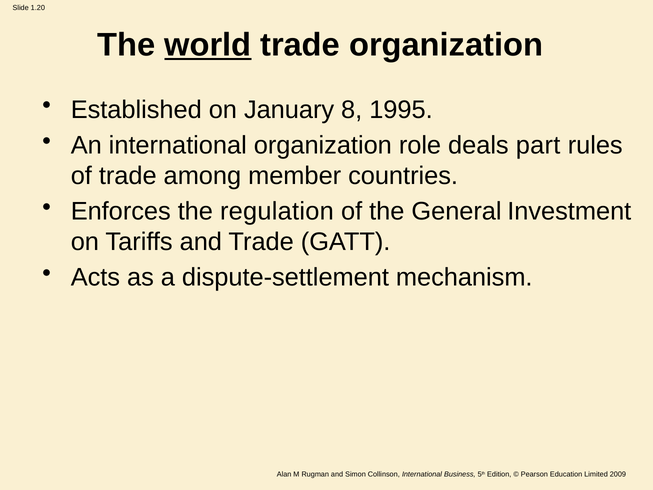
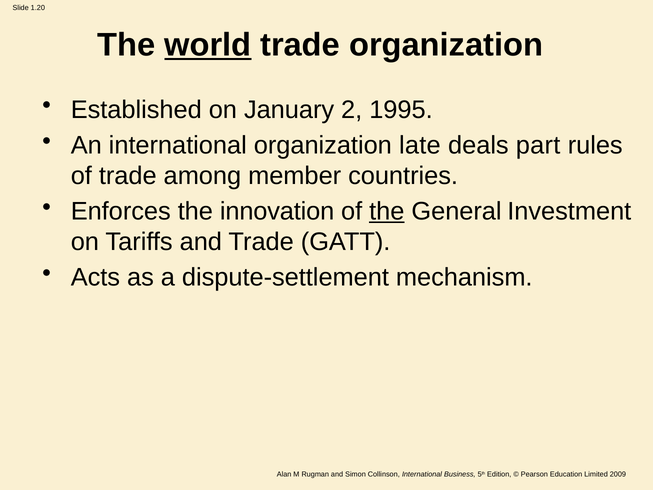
8: 8 -> 2 (352, 110)
role: role -> late (420, 145)
regulation: regulation -> innovation (277, 211)
the underline: none -> present (387, 211)
